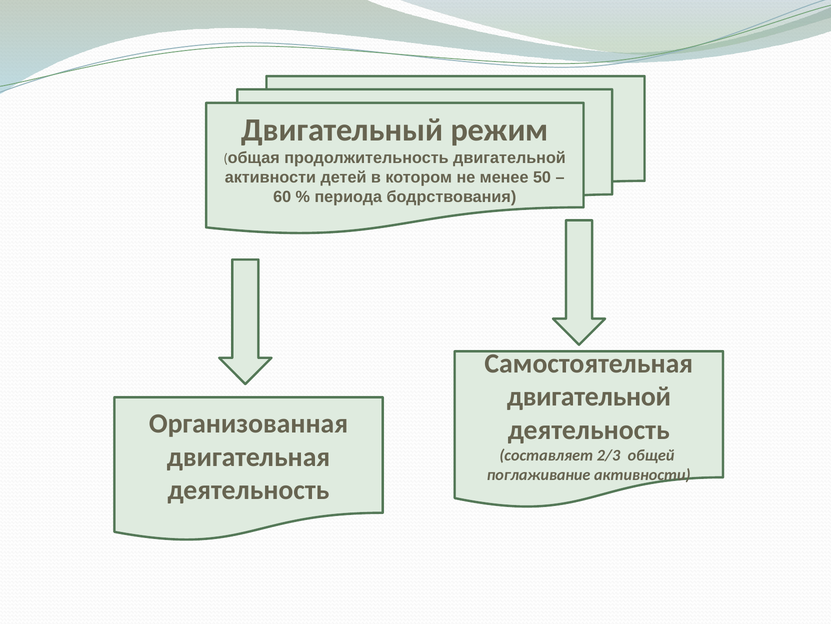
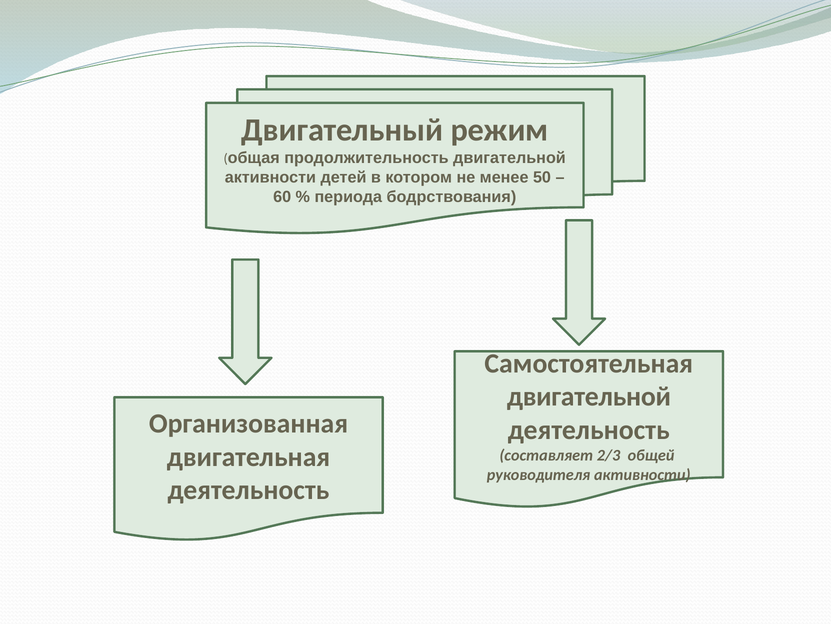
поглаживание: поглаживание -> руководителя (539, 474)
